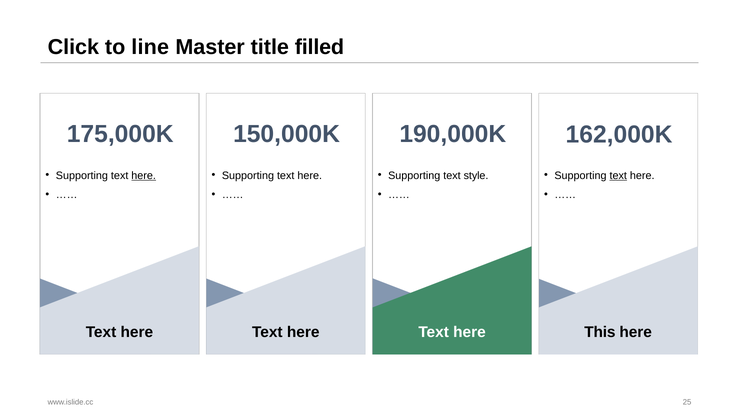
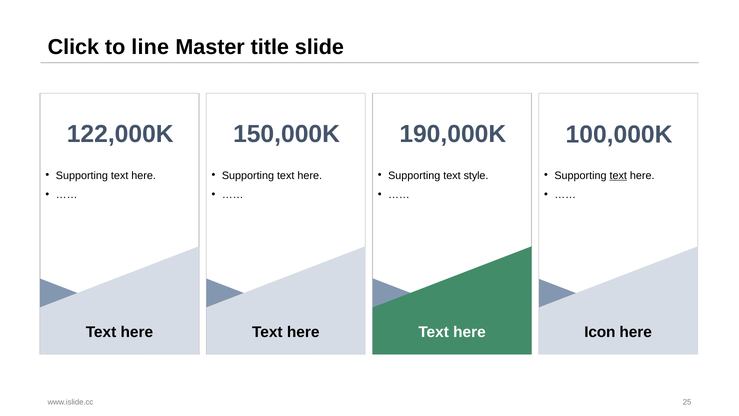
filled: filled -> slide (319, 47)
175,000K: 175,000K -> 122,000K (120, 134)
162,000K: 162,000K -> 100,000K (619, 134)
here underline: present -> none (144, 175)
This: This -> Icon (600, 332)
